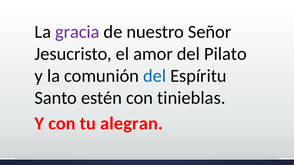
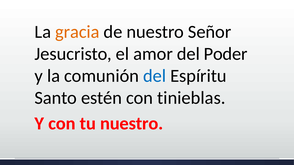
gracia colour: purple -> orange (77, 32)
Pilato: Pilato -> Poder (226, 54)
tu alegran: alegran -> nuestro (132, 124)
